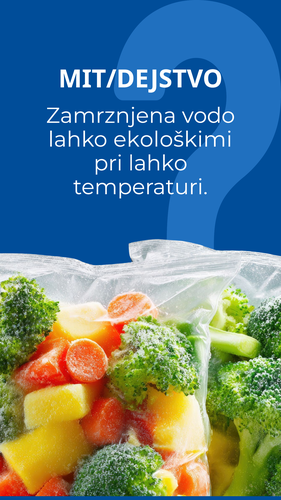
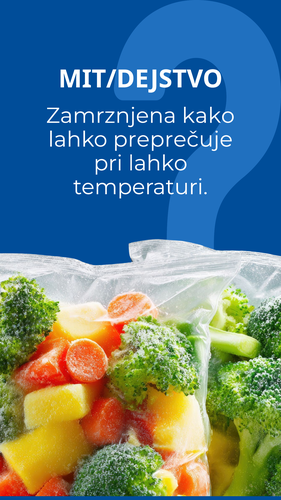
vodo: vodo -> kako (208, 116)
ekološkimi: ekološkimi -> preprečuje (173, 139)
